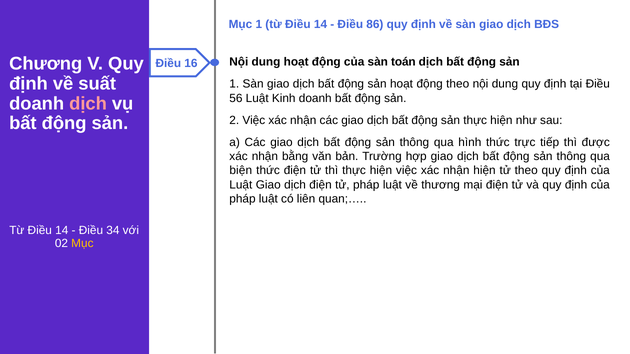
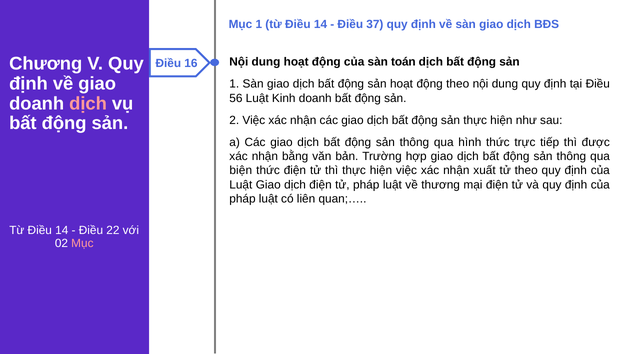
86: 86 -> 37 (375, 24)
về suất: suất -> giao (97, 84)
nhận hiện: hiện -> xuất (485, 171)
34: 34 -> 22 (113, 231)
Mục colour: yellow -> pink (82, 243)
